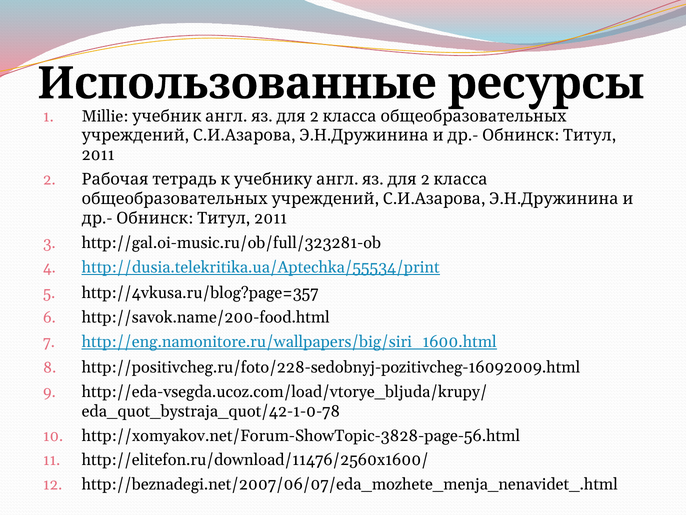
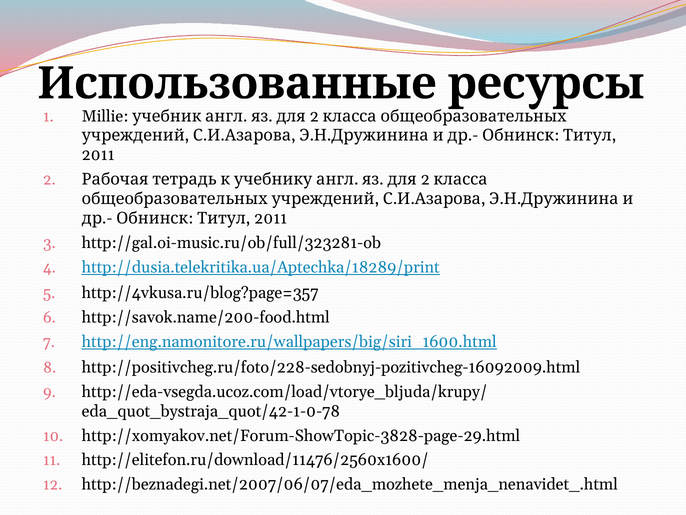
http://dusia.telekritika.ua/Aptechka/55534/print: http://dusia.telekritika.ua/Aptechka/55534/print -> http://dusia.telekritika.ua/Aptechka/18289/print (261, 267)
http://xomyakov.net/Forum-ShowTopic-3828-page-56.html: http://xomyakov.net/Forum-ShowTopic-3828-page-56.html -> http://xomyakov.net/Forum-ShowTopic-3828-page-29.html (301, 435)
